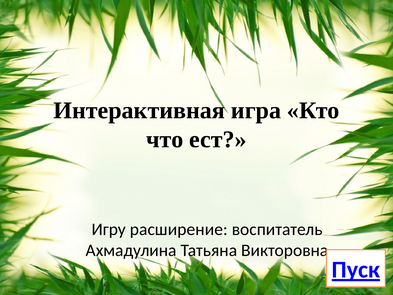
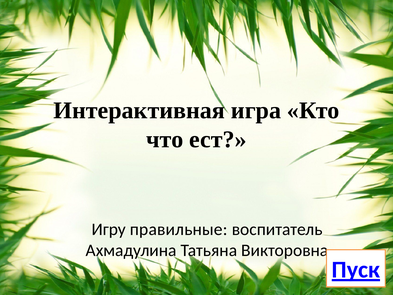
расширение: расширение -> правильные (179, 229)
